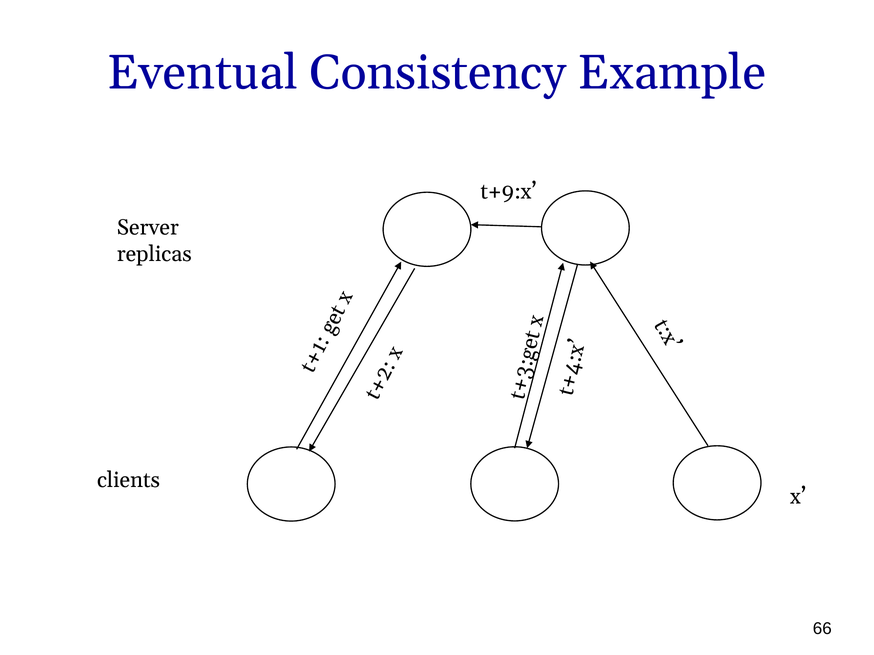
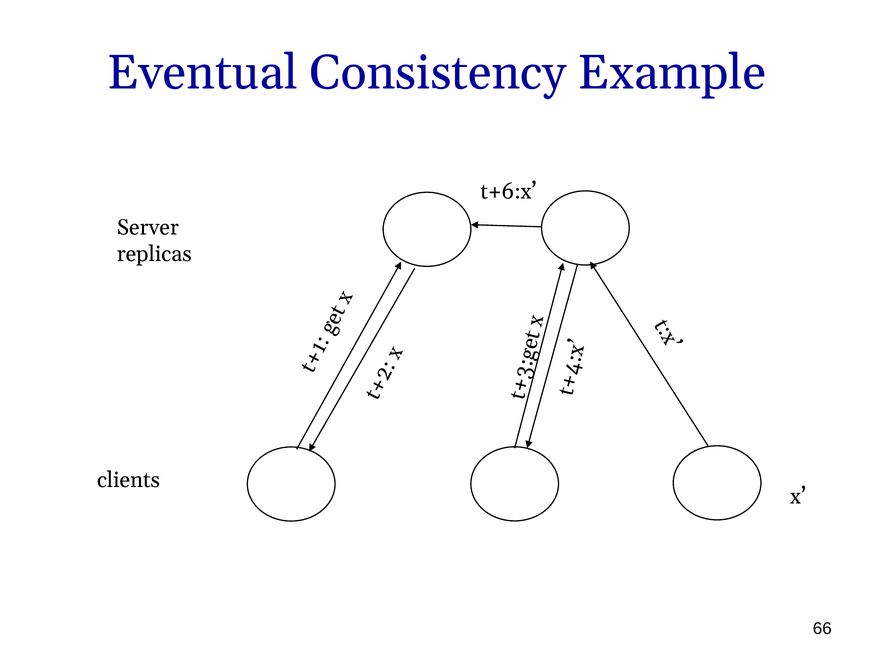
t+9:x: t+9:x -> t+6:x (508, 191)
